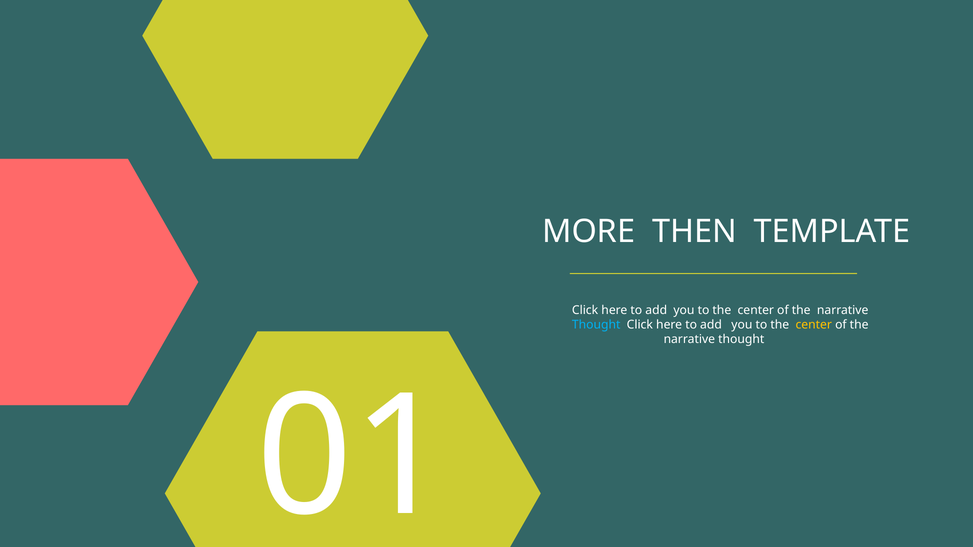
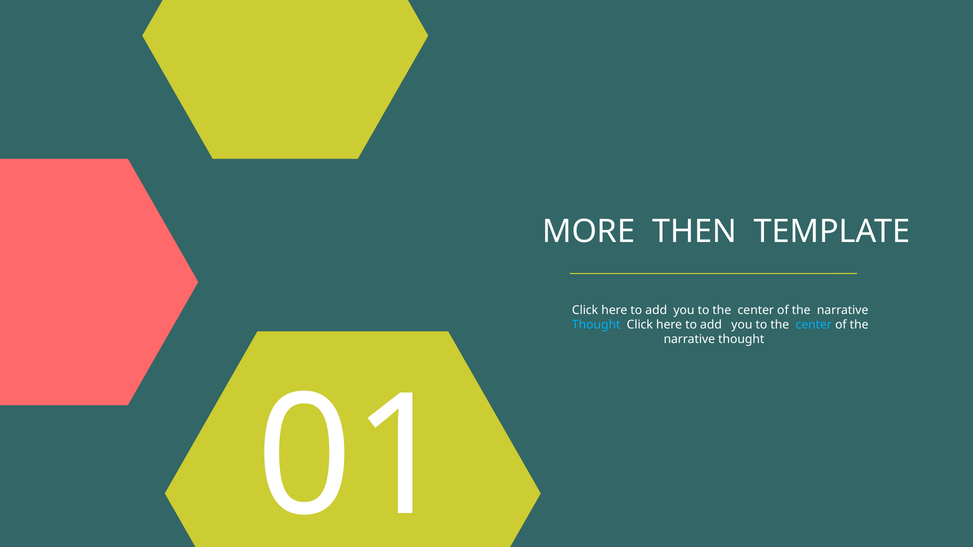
center colour: yellow -> light blue (814, 325)
